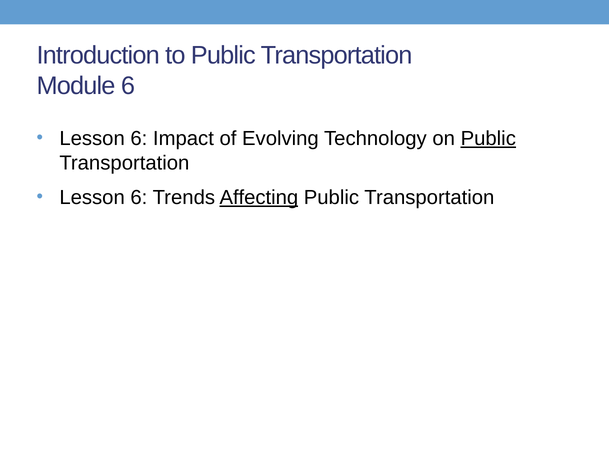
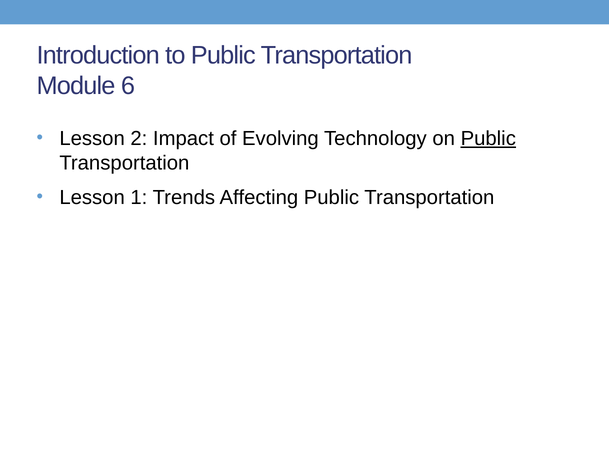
6: 6 -> 2 (139, 138)
6: 6 -> 1 (139, 197)
Affecting underline: present -> none (259, 197)
